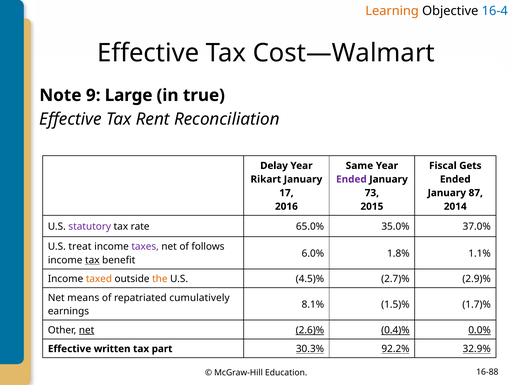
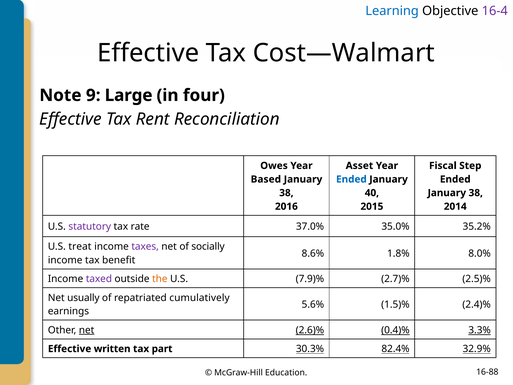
Learning colour: orange -> blue (392, 11)
16-4 colour: blue -> purple (495, 11)
true: true -> four (204, 95)
Delay: Delay -> Owes (274, 166)
Same: Same -> Asset (359, 166)
Gets: Gets -> Step (470, 166)
Rikart: Rikart -> Based (266, 179)
Ended colour: purple -> blue (351, 179)
17: 17 -> 38 (286, 193)
73: 73 -> 40 (372, 193)
87: 87 -> 38 (476, 193)
65.0%: 65.0% -> 37.0% (310, 226)
37.0%: 37.0% -> 35.2% (477, 226)
follows: follows -> socially (208, 246)
6.0%: 6.0% -> 8.6% (313, 253)
1.1%: 1.1% -> 8.0% (480, 253)
tax underline: present -> none (92, 260)
taxed colour: orange -> purple (99, 279)
4.5)%: 4.5)% -> 7.9)% (310, 279)
2.9)%: 2.9)% -> 2.5)% (477, 279)
means: means -> usually (83, 298)
8.1%: 8.1% -> 5.6% (313, 304)
1.7)%: 1.7)% -> 2.4)% (477, 304)
0.0%: 0.0% -> 3.3% (480, 330)
92.2%: 92.2% -> 82.4% (395, 349)
